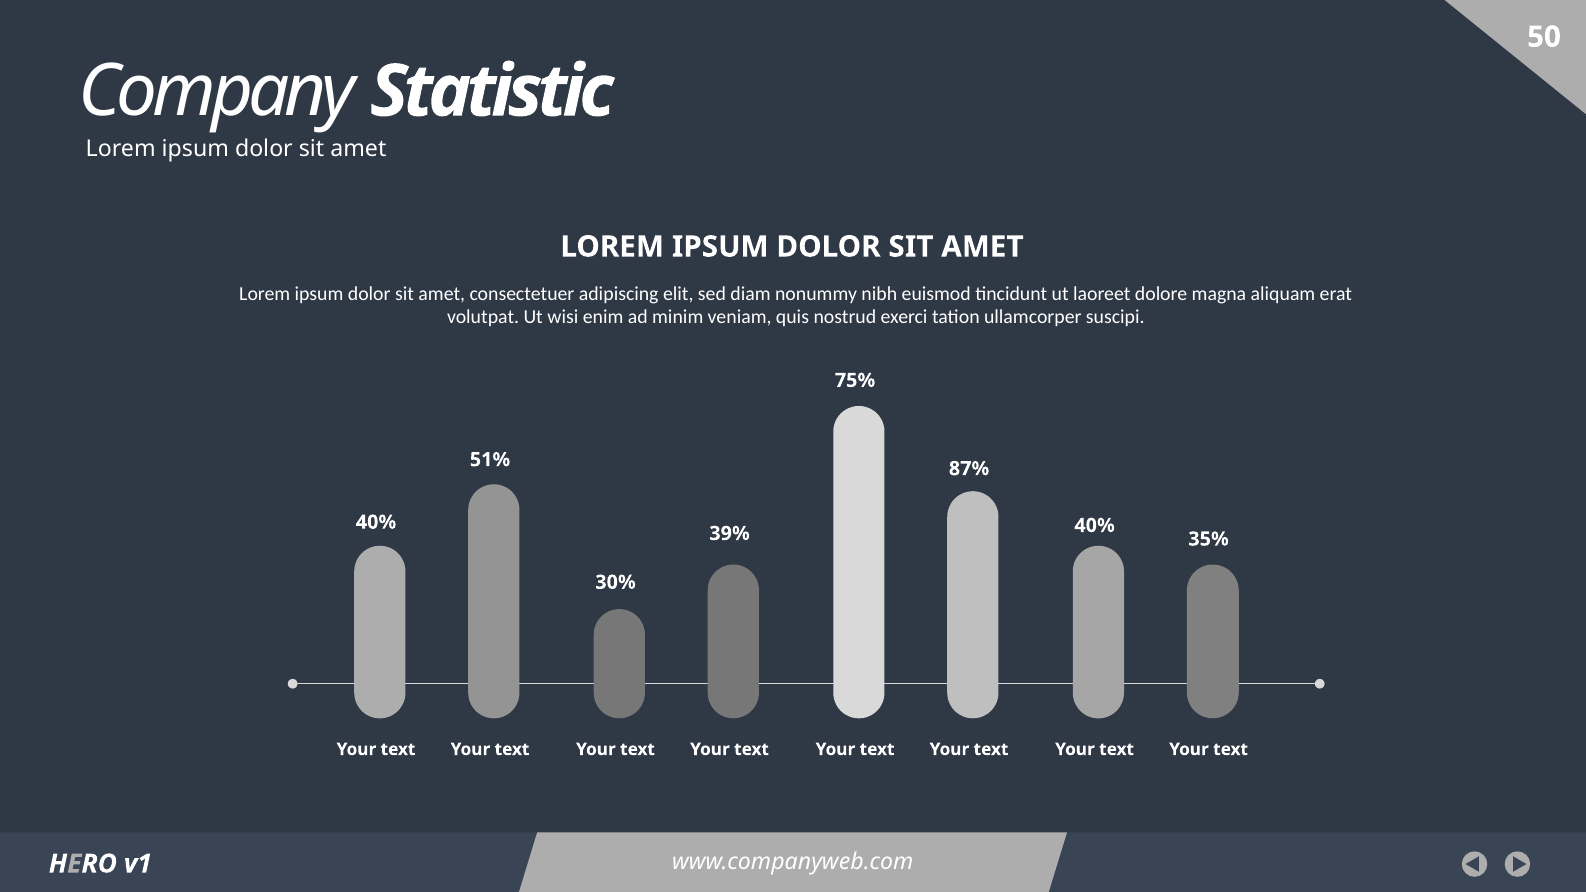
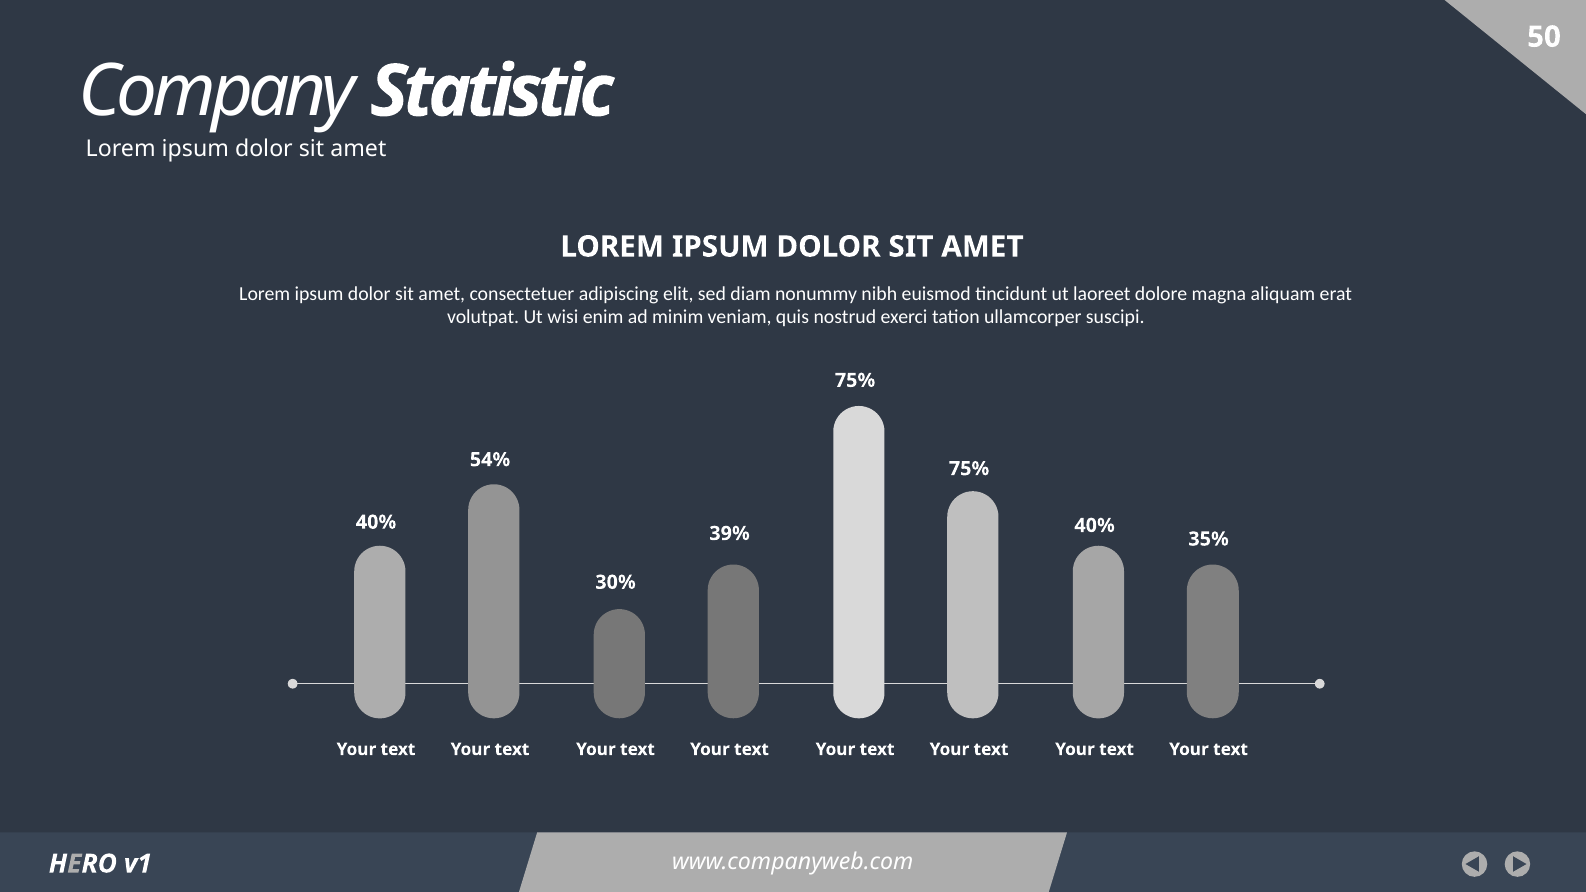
51%: 51% -> 54% (490, 460)
87%: 87% -> 75% (969, 469)
